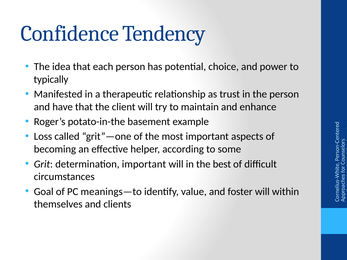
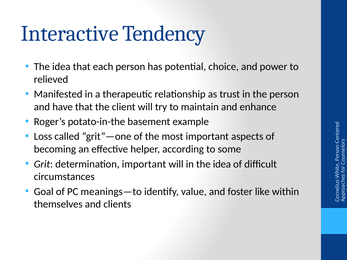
Confidence: Confidence -> Interactive (70, 34)
typically: typically -> relieved (51, 79)
in the best: best -> idea (222, 164)
foster will: will -> like (262, 192)
